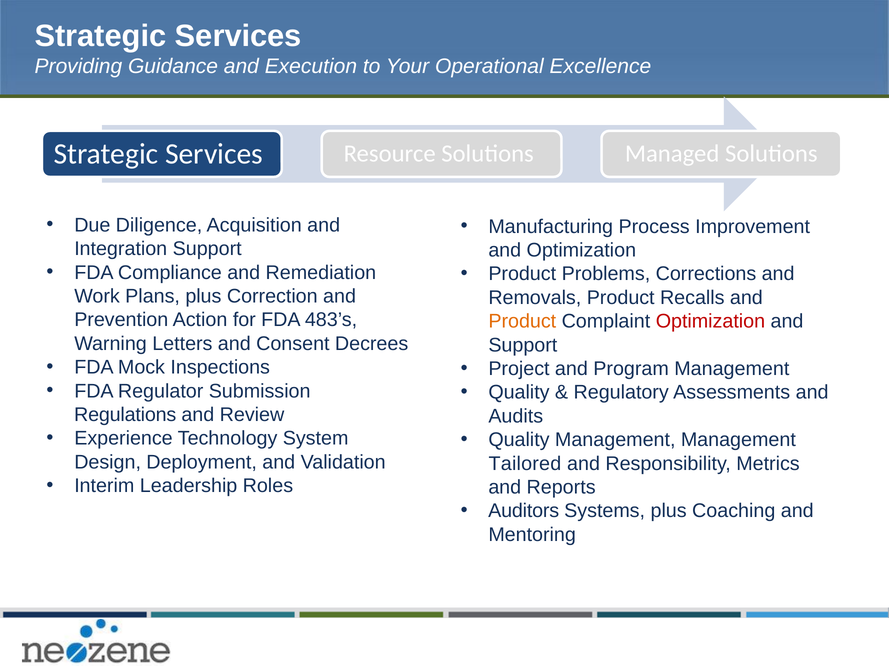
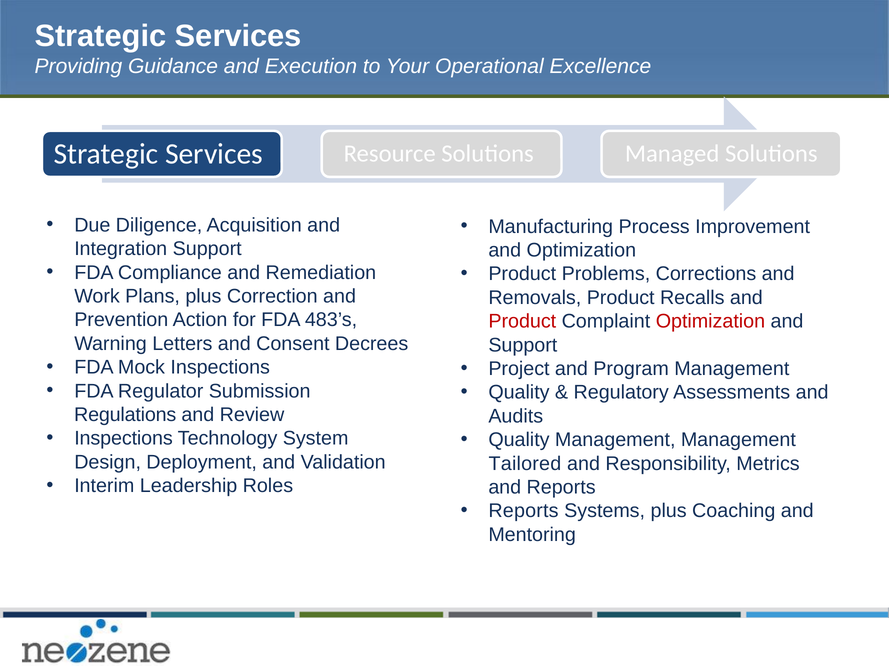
Product colour: orange -> red (522, 321)
Experience: Experience -> Inspections (124, 438)
Auditors: Auditors -> Reports (524, 511)
